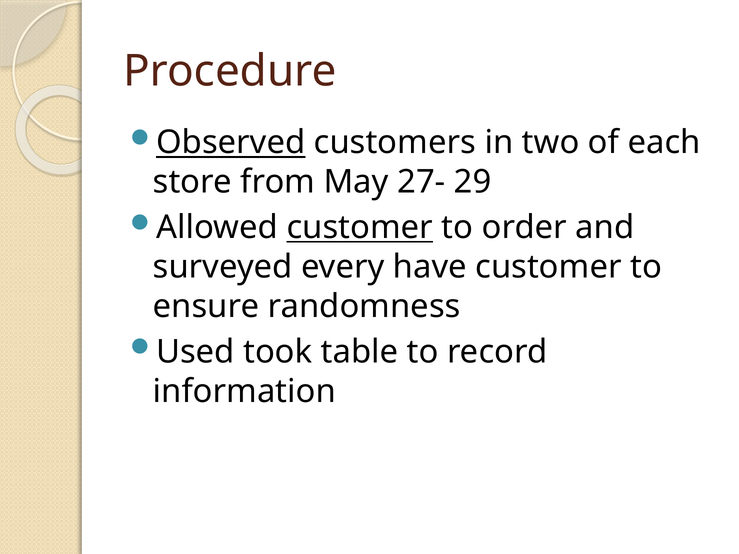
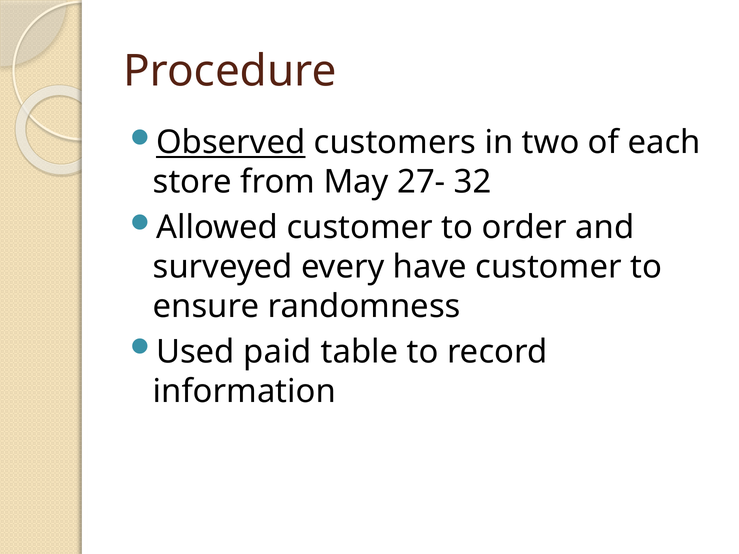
29: 29 -> 32 (473, 182)
customer underline: present -> none (360, 228)
took: took -> paid (278, 352)
